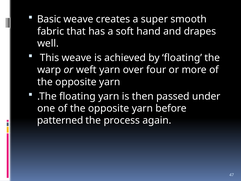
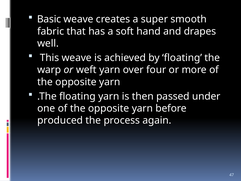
patterned: patterned -> produced (60, 120)
